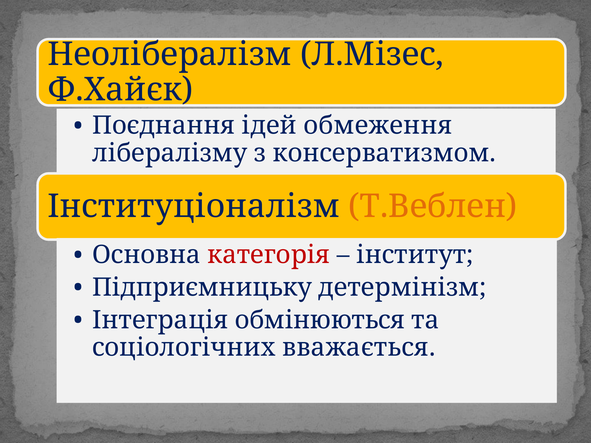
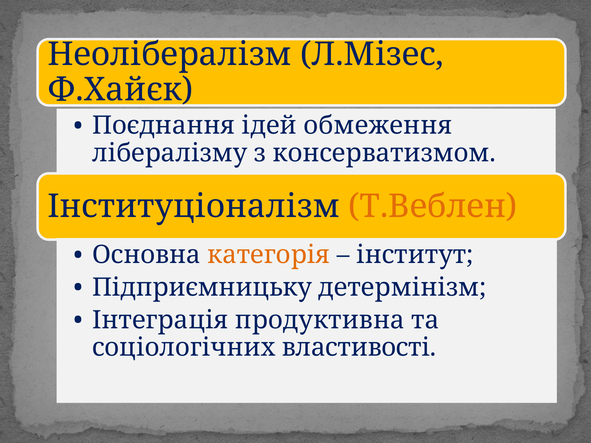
категорія colour: red -> orange (269, 255)
обмінюються: обмінюються -> продуктивна (320, 320)
вважається: вважається -> властивості (359, 348)
